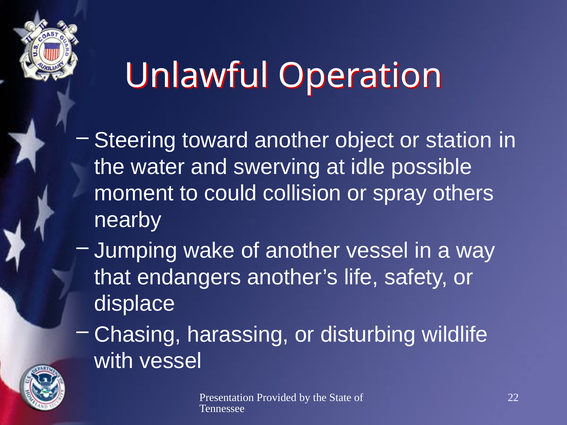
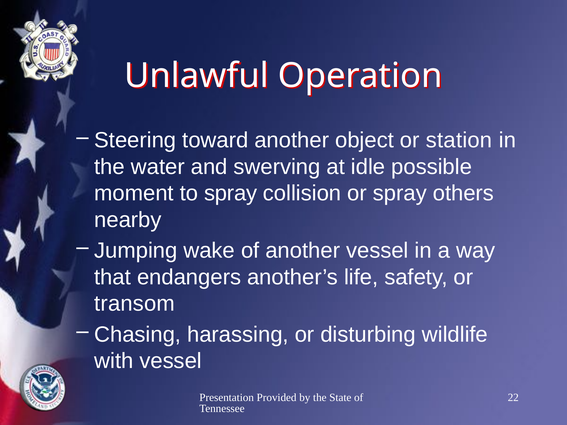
to could: could -> spray (231, 193)
displace: displace -> transom (135, 304)
